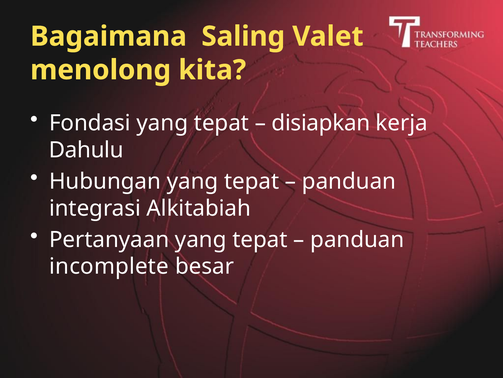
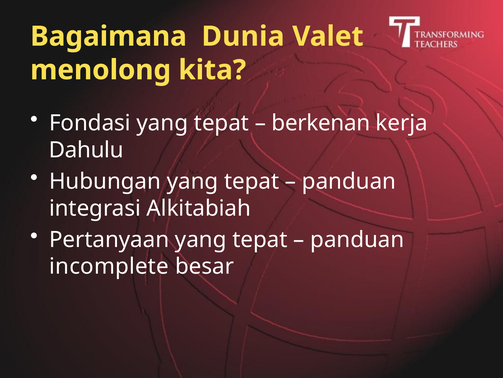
Saling: Saling -> Dunia (243, 36)
disiapkan: disiapkan -> berkenan (321, 123)
